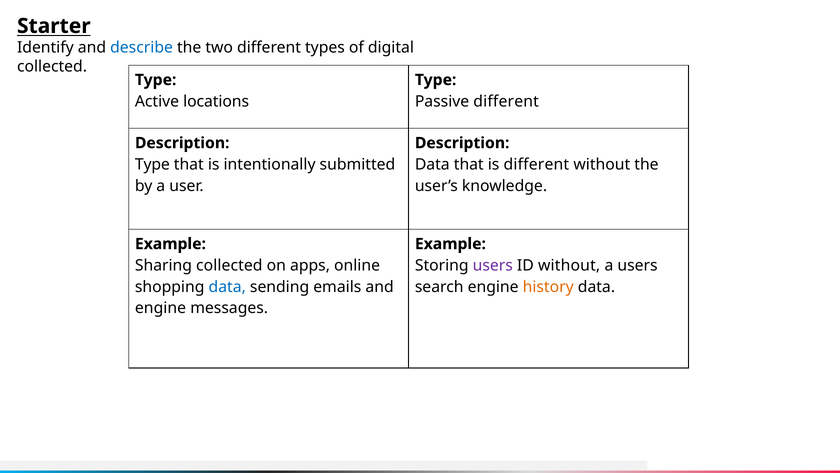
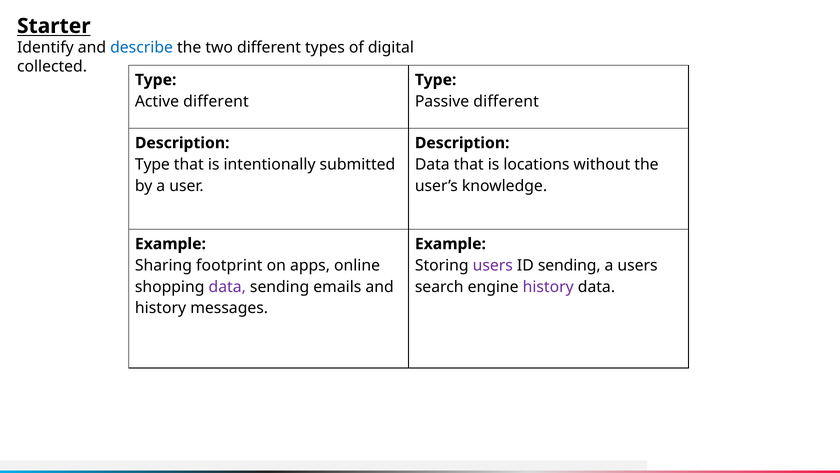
Active locations: locations -> different (216, 101)
is different: different -> locations (536, 164)
Sharing collected: collected -> footprint (229, 265)
ID without: without -> sending (569, 265)
data colour: blue -> purple (227, 287)
history colour: orange -> purple (548, 287)
engine: engine -> history (161, 308)
